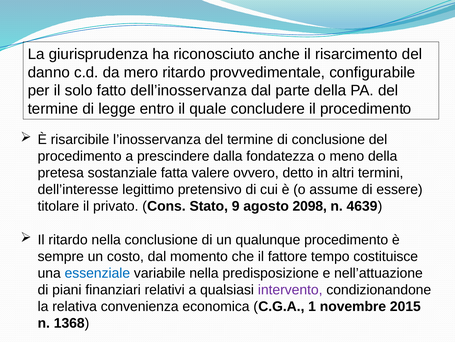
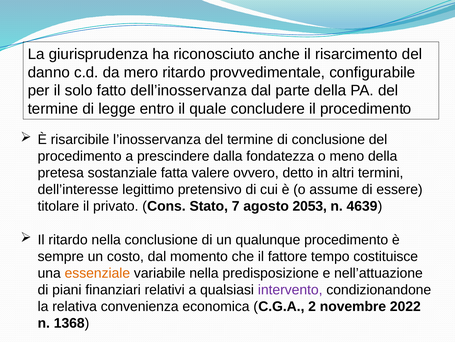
9: 9 -> 7 (236, 206)
2098: 2098 -> 2053 (310, 206)
essenziale colour: blue -> orange (97, 273)
1: 1 -> 2 (312, 306)
2015: 2015 -> 2022 (405, 306)
